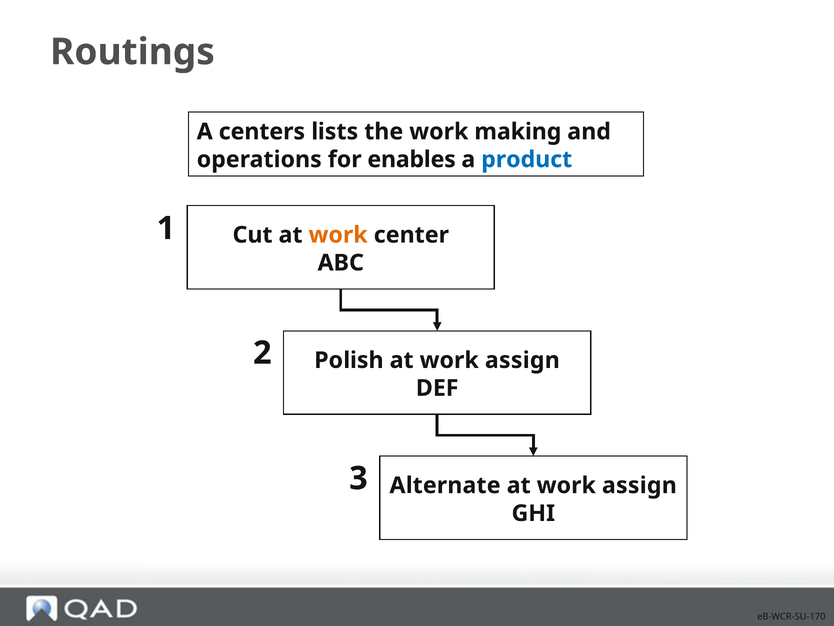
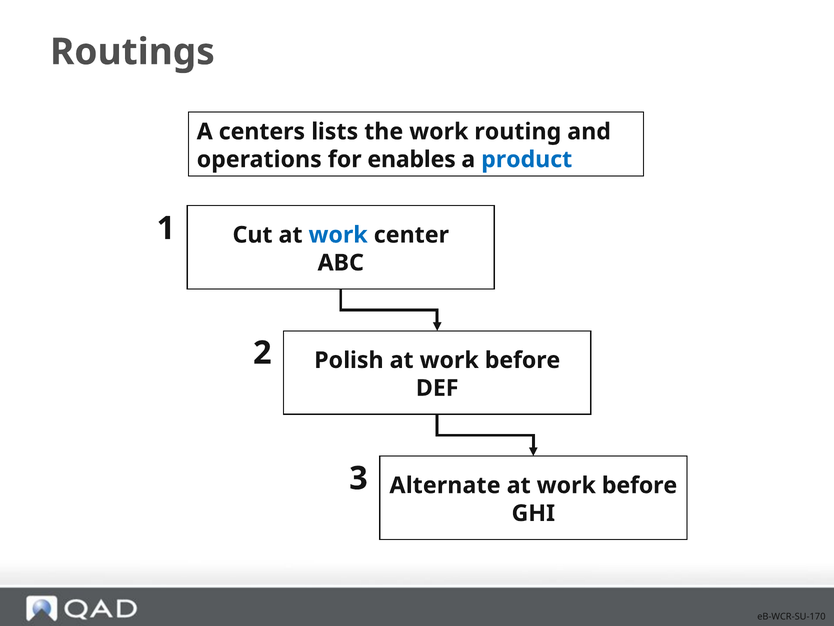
making: making -> routing (518, 132)
work colour: orange -> blue (338, 235)
Polish at work assign: assign -> before (523, 360)
assign: assign -> before (640, 485)
